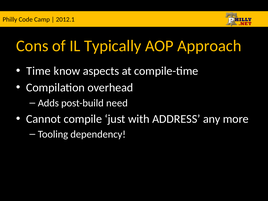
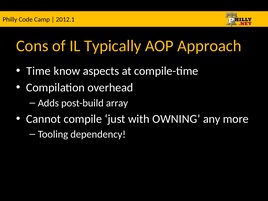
need: need -> array (117, 103)
ADDRESS: ADDRESS -> OWNING (176, 119)
